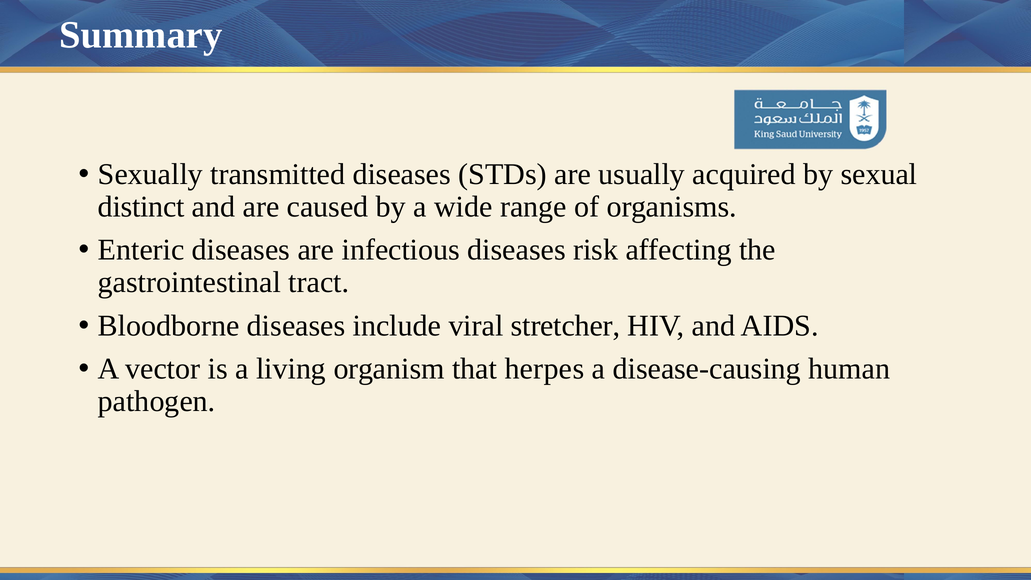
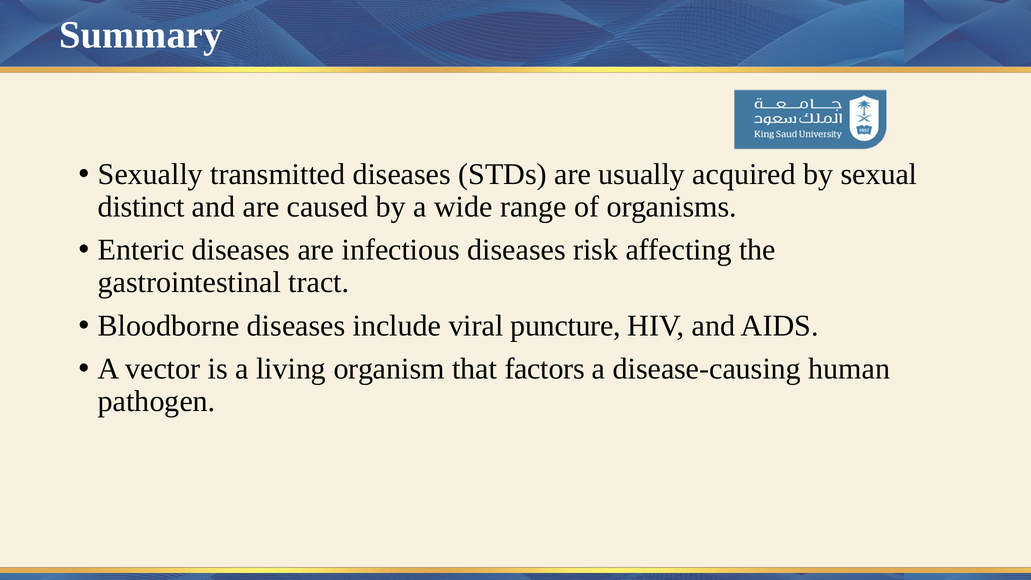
stretcher: stretcher -> puncture (566, 326)
herpes: herpes -> factors (545, 369)
